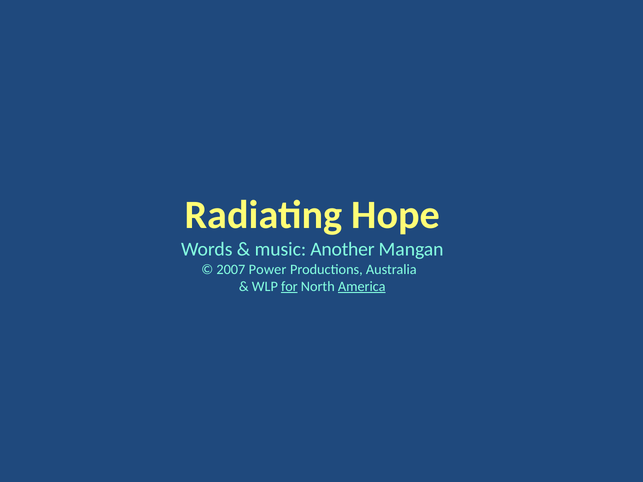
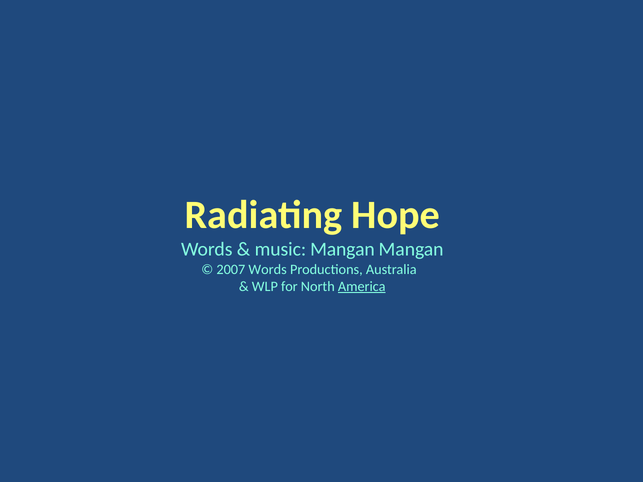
music Another: Another -> Mangan (342, 250)
2007 Power: Power -> Words (268, 269)
for underline: present -> none (289, 287)
